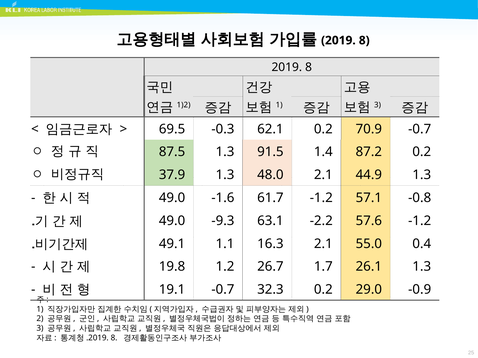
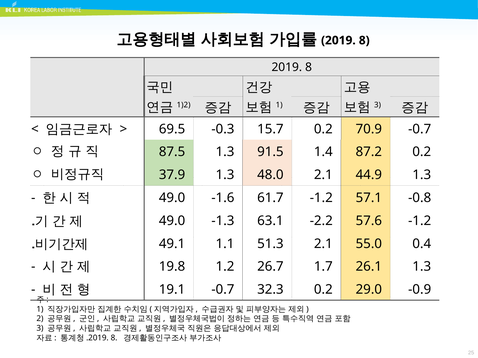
62.1: 62.1 -> 15.7 (270, 129)
-9.3: -9.3 -> -1.3 (223, 221)
16.3: 16.3 -> 51.3 (270, 244)
